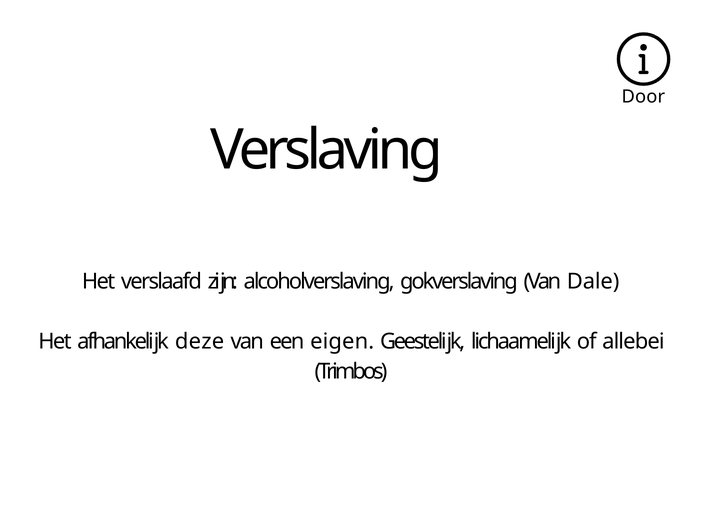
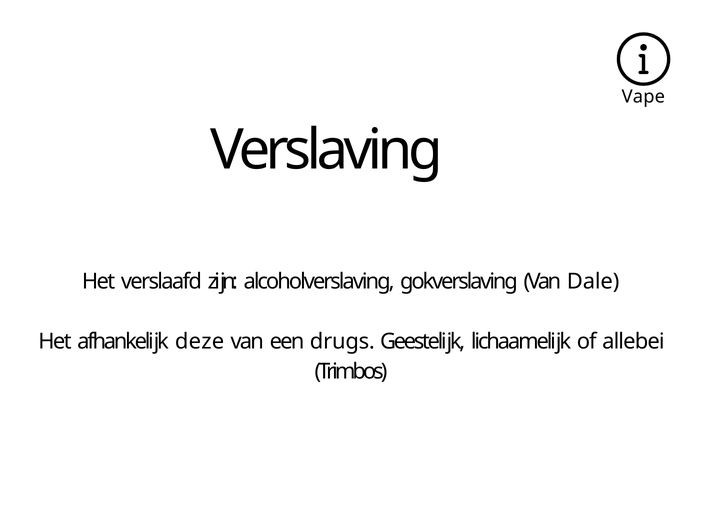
Door: Door -> Vape (643, 97)
eigen: eigen -> drugs (342, 342)
